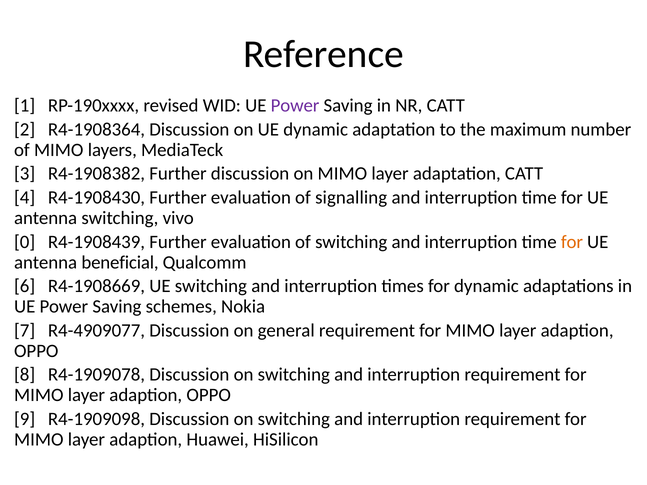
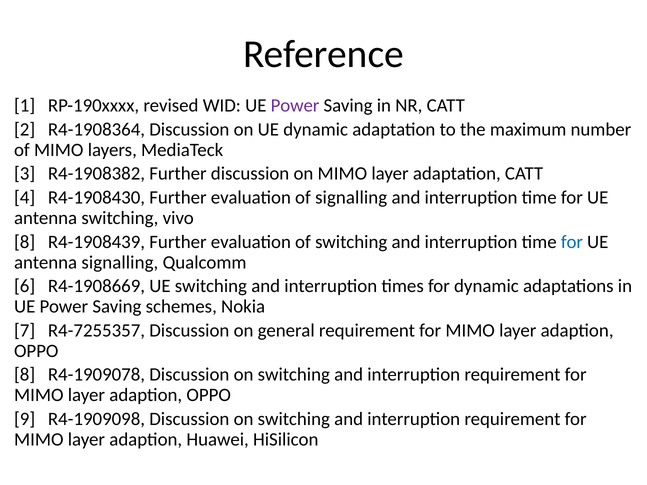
0: 0 -> 8 (25, 242)
for colour: orange -> blue (572, 242)
antenna beneficial: beneficial -> signalling (120, 262)
R4-4909077: R4-4909077 -> R4-7255357 (96, 331)
